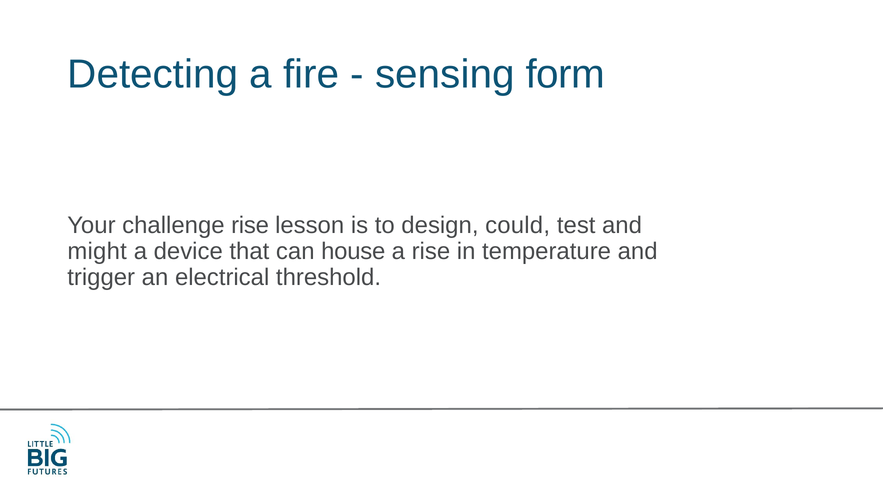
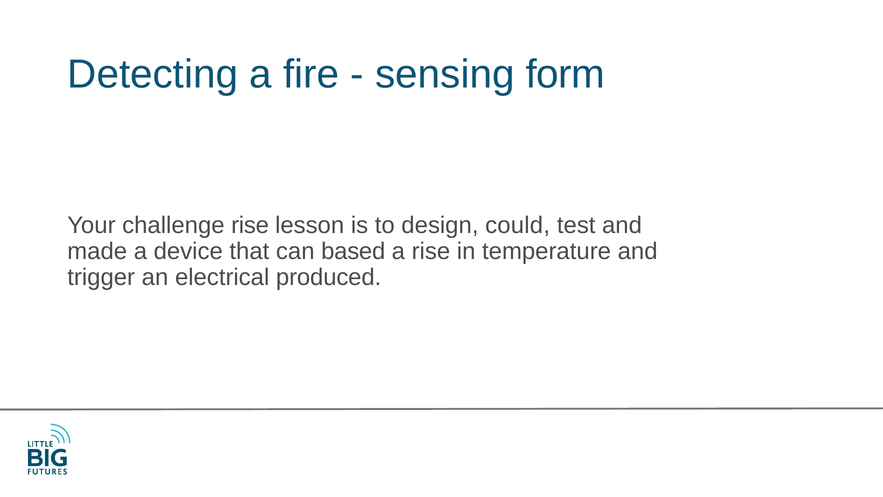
might: might -> made (97, 251)
house: house -> based (353, 251)
threshold: threshold -> produced (329, 277)
